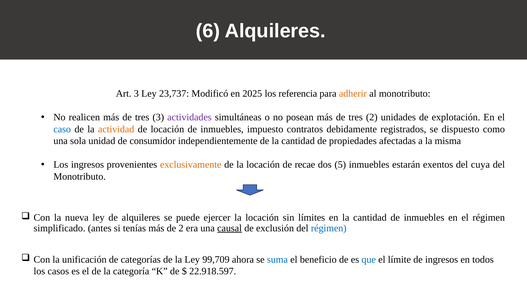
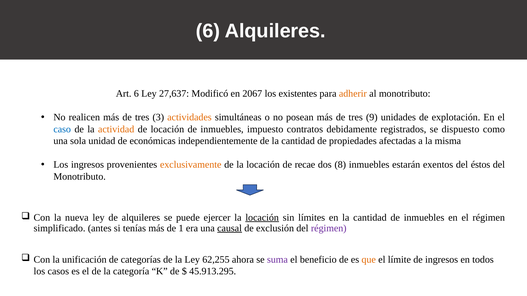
Art 3: 3 -> 6 (136, 94)
23,737: 23,737 -> 27,637 (174, 94)
2025: 2025 -> 2067 (252, 94)
referencia: referencia -> existentes (298, 94)
actividades colour: purple -> orange (189, 117)
tres 2: 2 -> 9 (372, 117)
consumidor: consumidor -> económicas (153, 141)
5: 5 -> 8 (340, 165)
cuya: cuya -> éstos (481, 165)
locación underline: none -> present (262, 218)
de 2: 2 -> 1 (181, 229)
régimen colour: blue -> purple (329, 229)
99,709: 99,709 -> 62,255 (216, 260)
suma colour: blue -> purple (277, 260)
que colour: blue -> orange (369, 260)
22.918.597: 22.918.597 -> 45.913.295 (213, 272)
